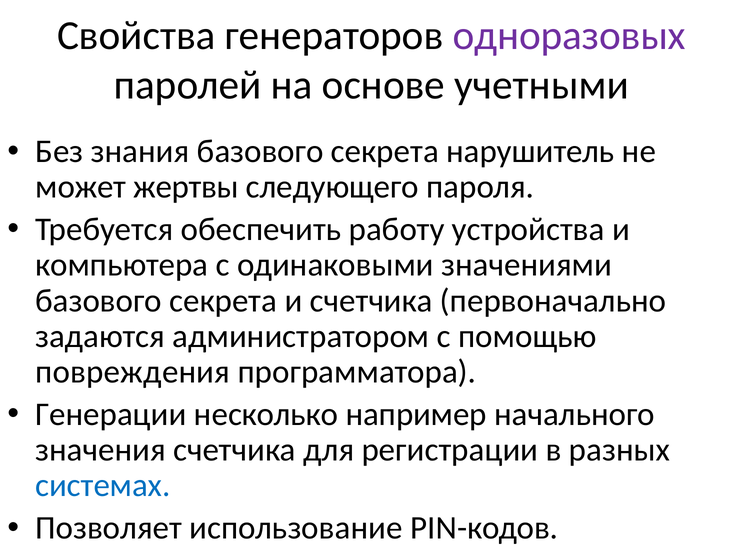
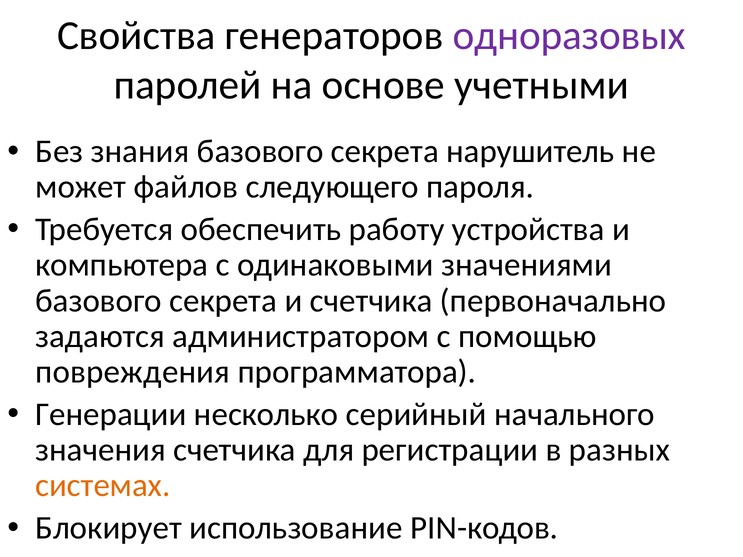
жертвы: жертвы -> файлов (186, 187)
например: например -> серийный (416, 414)
системах colour: blue -> orange (103, 486)
Позволяет: Позволяет -> Блокирует (109, 528)
